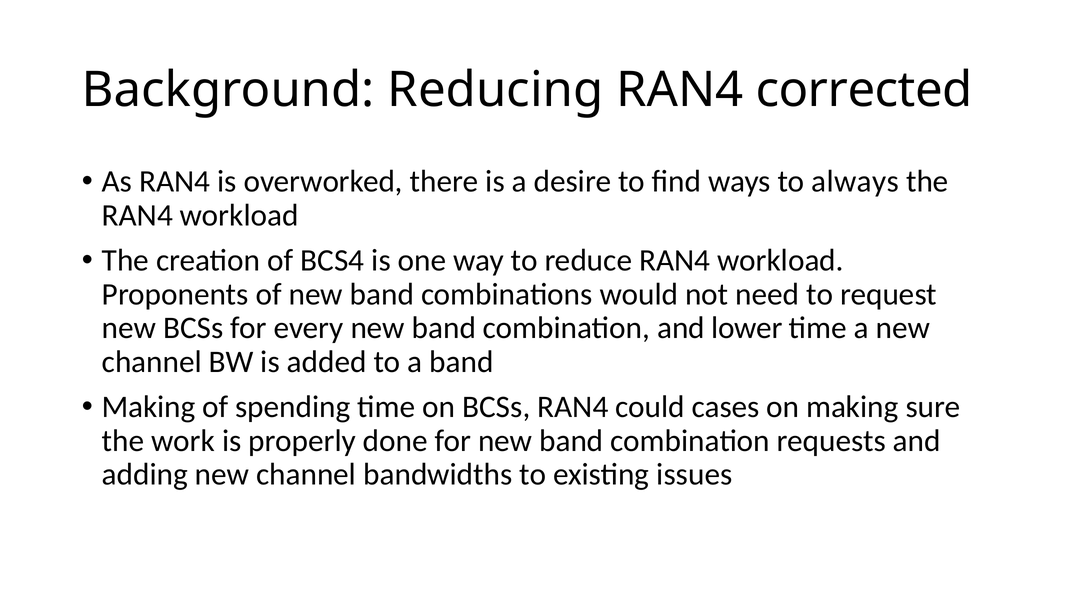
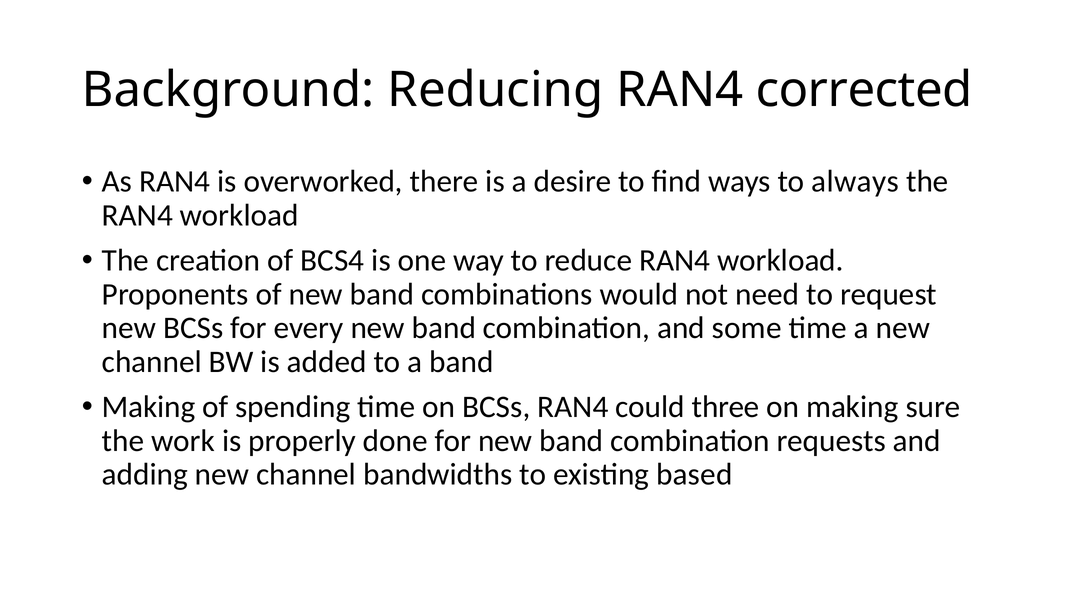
lower: lower -> some (747, 328)
cases: cases -> three (726, 407)
issues: issues -> based (694, 474)
